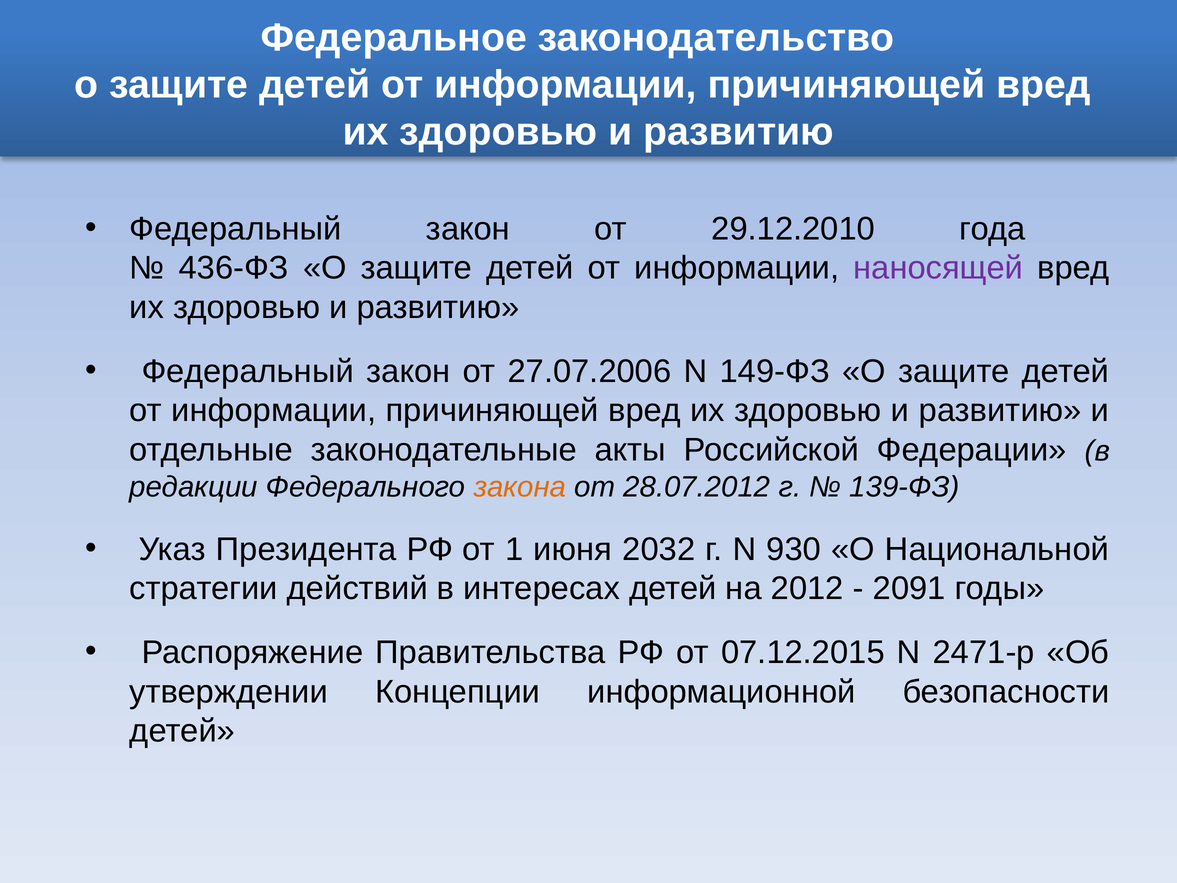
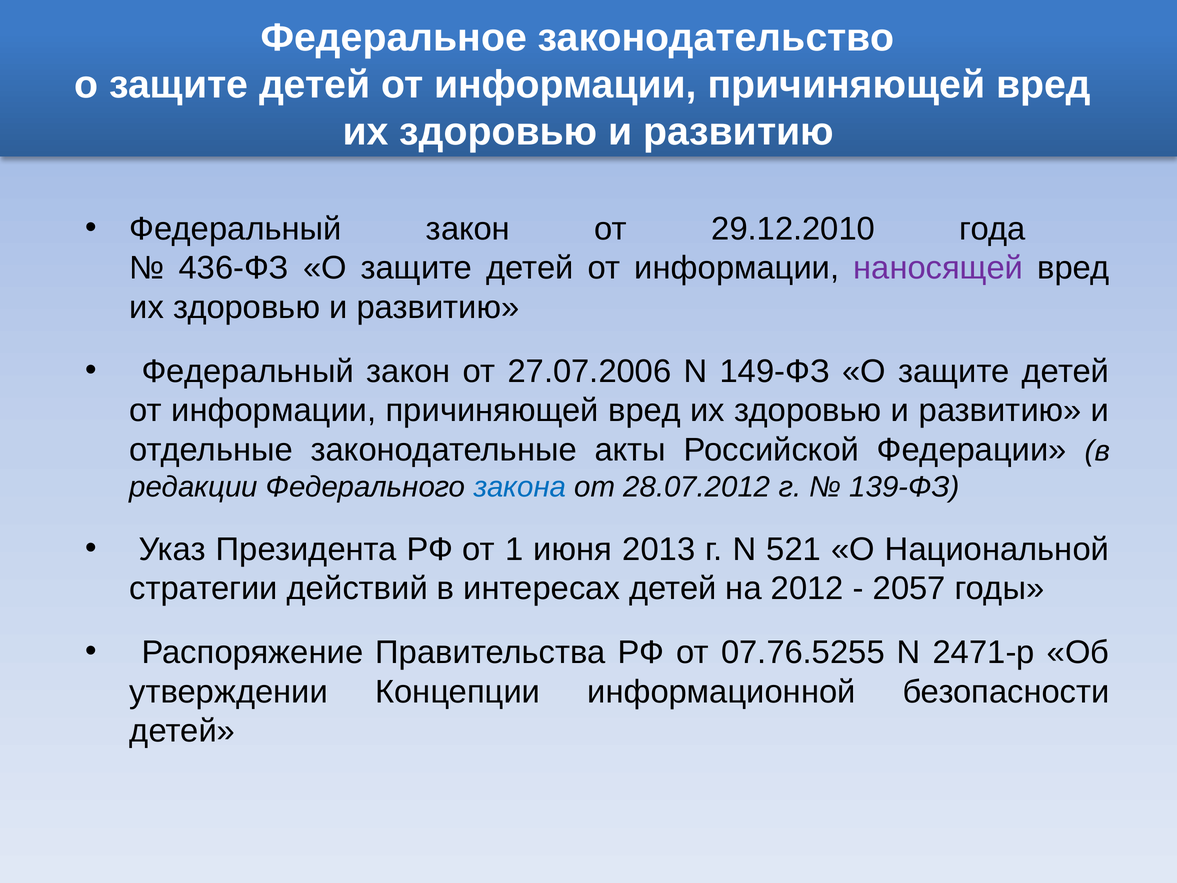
закона colour: orange -> blue (520, 487)
2032: 2032 -> 2013 (659, 549)
930: 930 -> 521 (794, 549)
2091: 2091 -> 2057 (909, 588)
07.12.2015: 07.12.2015 -> 07.76.5255 (803, 652)
